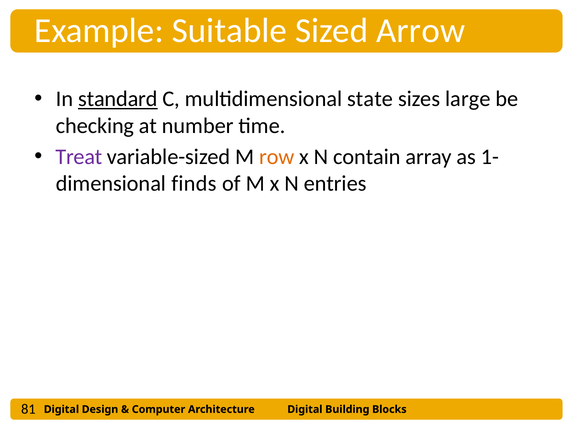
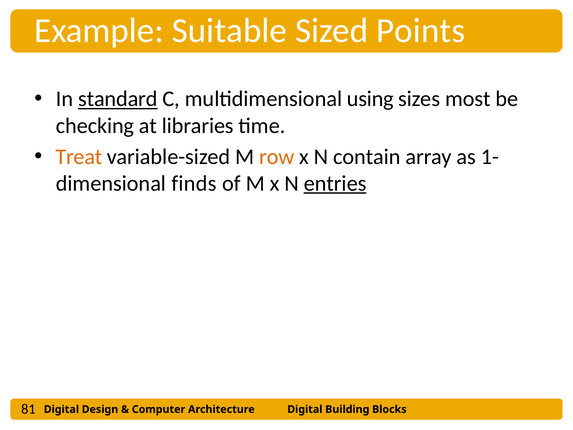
Arrow: Arrow -> Points (421, 31)
state: state -> using (370, 99)
large: large -> most (468, 99)
number: number -> libraries (198, 126)
Treat colour: purple -> orange (79, 157)
entries underline: none -> present (335, 183)
